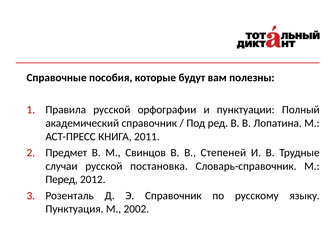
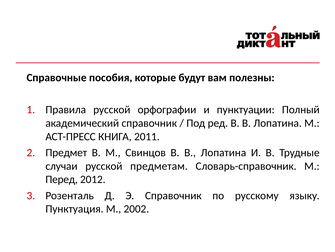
Свинцов В В Степеней: Степеней -> Лопатина (223, 152)
постановка: постановка -> предметам (159, 166)
